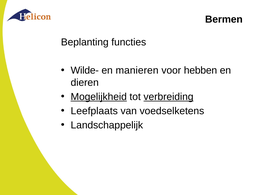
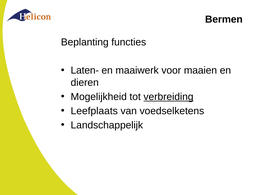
Wilde-: Wilde- -> Laten- (85, 70)
manieren: manieren -> maaiwerk (137, 70)
hebben: hebben -> maaien (200, 70)
Mogelijkheid underline: present -> none (99, 97)
